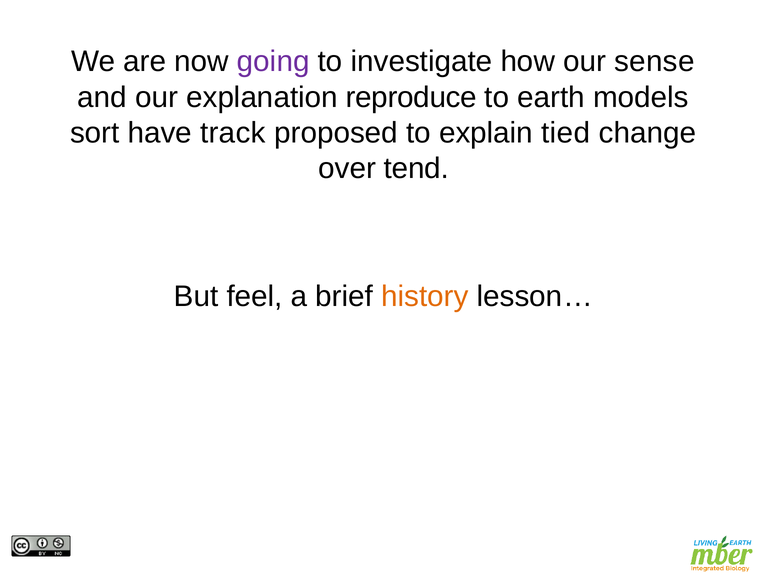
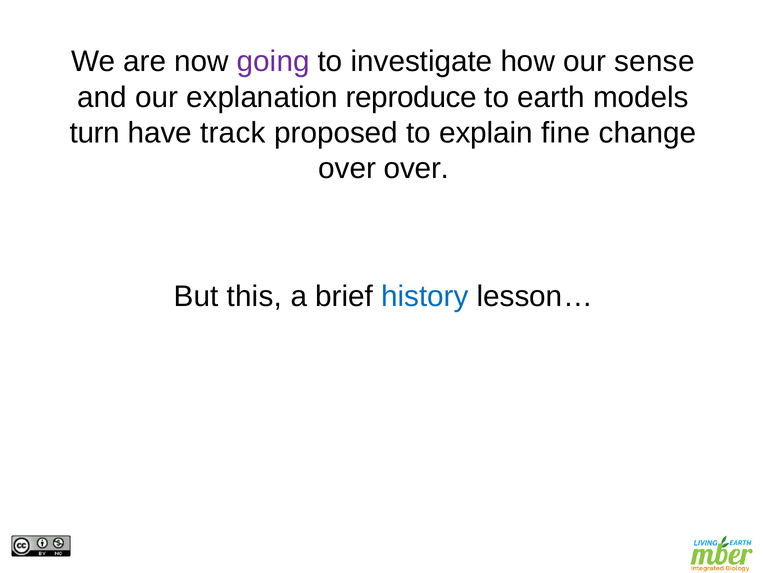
sort: sort -> turn (95, 133)
tied: tied -> fine (566, 133)
over tend: tend -> over (416, 169)
feel: feel -> this (254, 296)
history colour: orange -> blue (425, 296)
